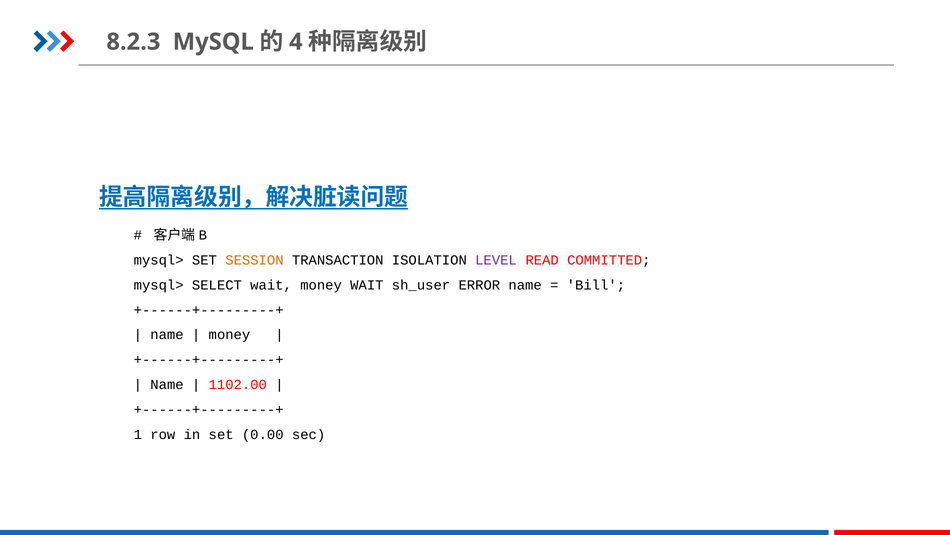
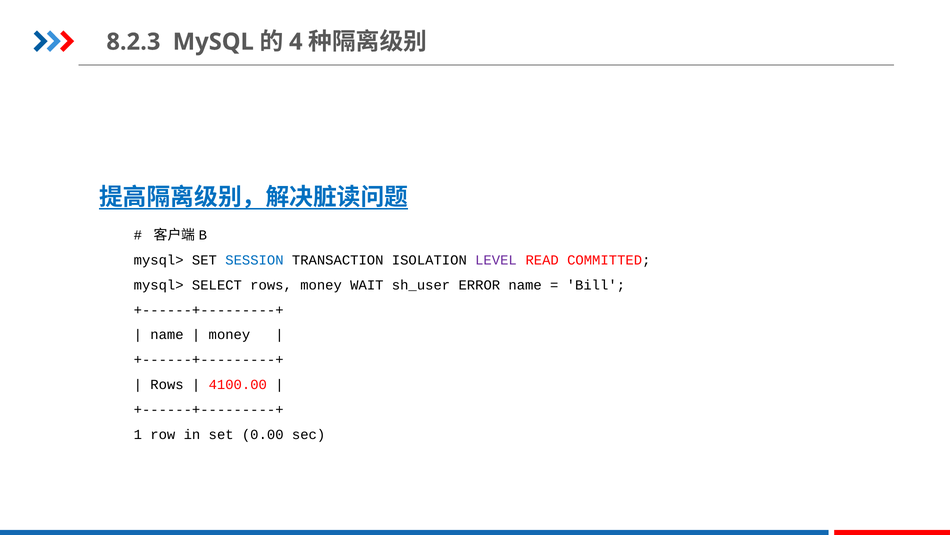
SESSION colour: orange -> blue (254, 260)
SELECT wait: wait -> rows (271, 285)
Name: Name -> Rows (167, 385)
1102.00: 1102.00 -> 4100.00 (238, 385)
